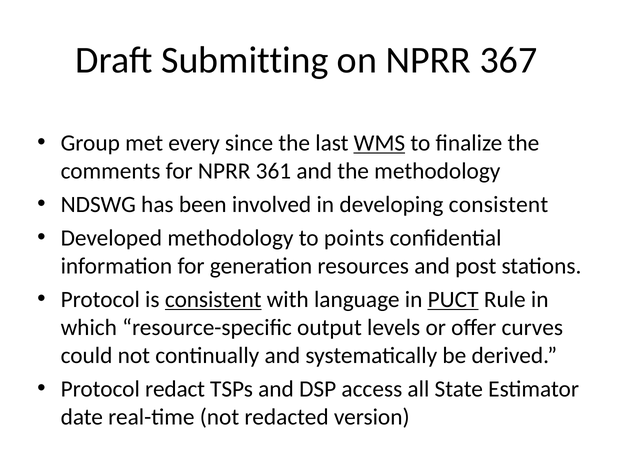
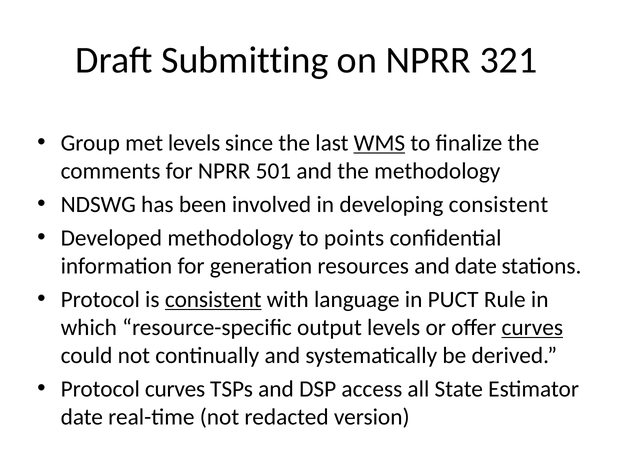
367: 367 -> 321 (508, 60)
met every: every -> levels (194, 143)
361: 361 -> 501 (273, 171)
and post: post -> date (476, 266)
PUCT underline: present -> none (453, 300)
curves underline: none -> present (532, 328)
Protocol redact: redact -> curves (175, 389)
